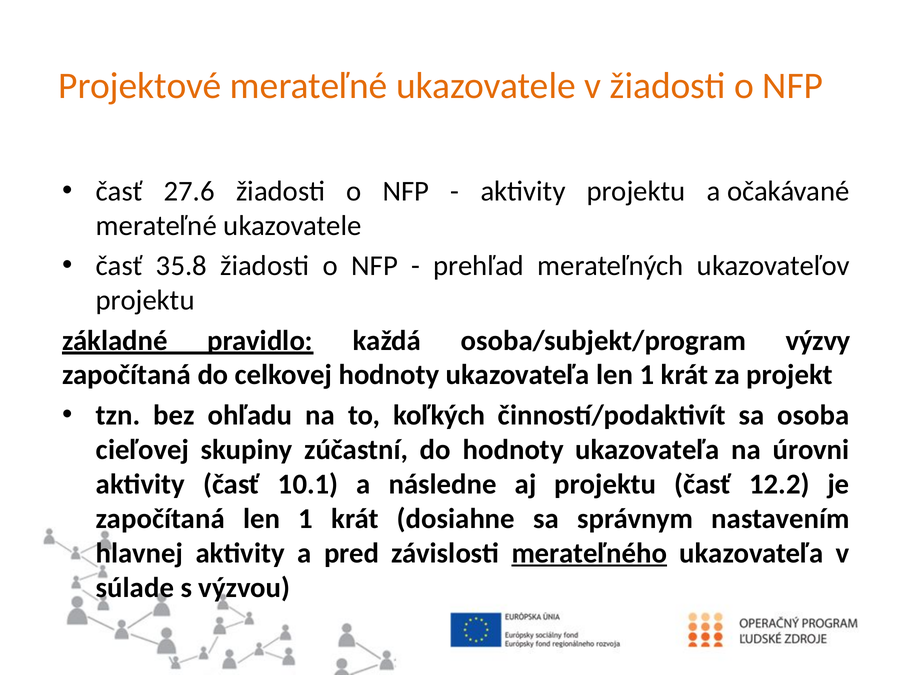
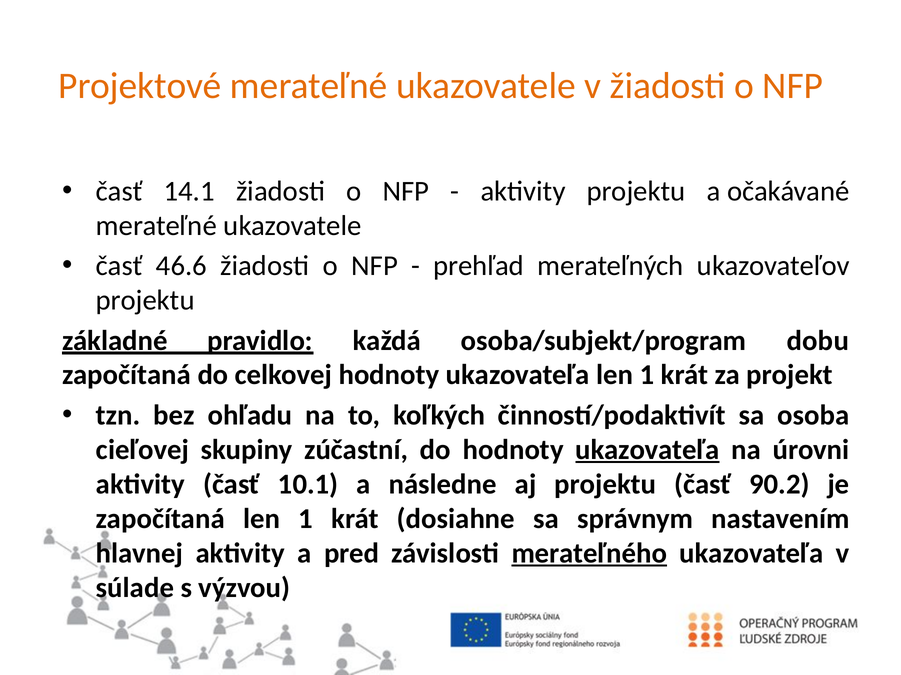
27.6: 27.6 -> 14.1 (189, 191)
35.8: 35.8 -> 46.6 (181, 266)
výzvy: výzvy -> dobu (818, 341)
ukazovateľa underline: none -> present (647, 450)
12.2: 12.2 -> 90.2 (779, 485)
